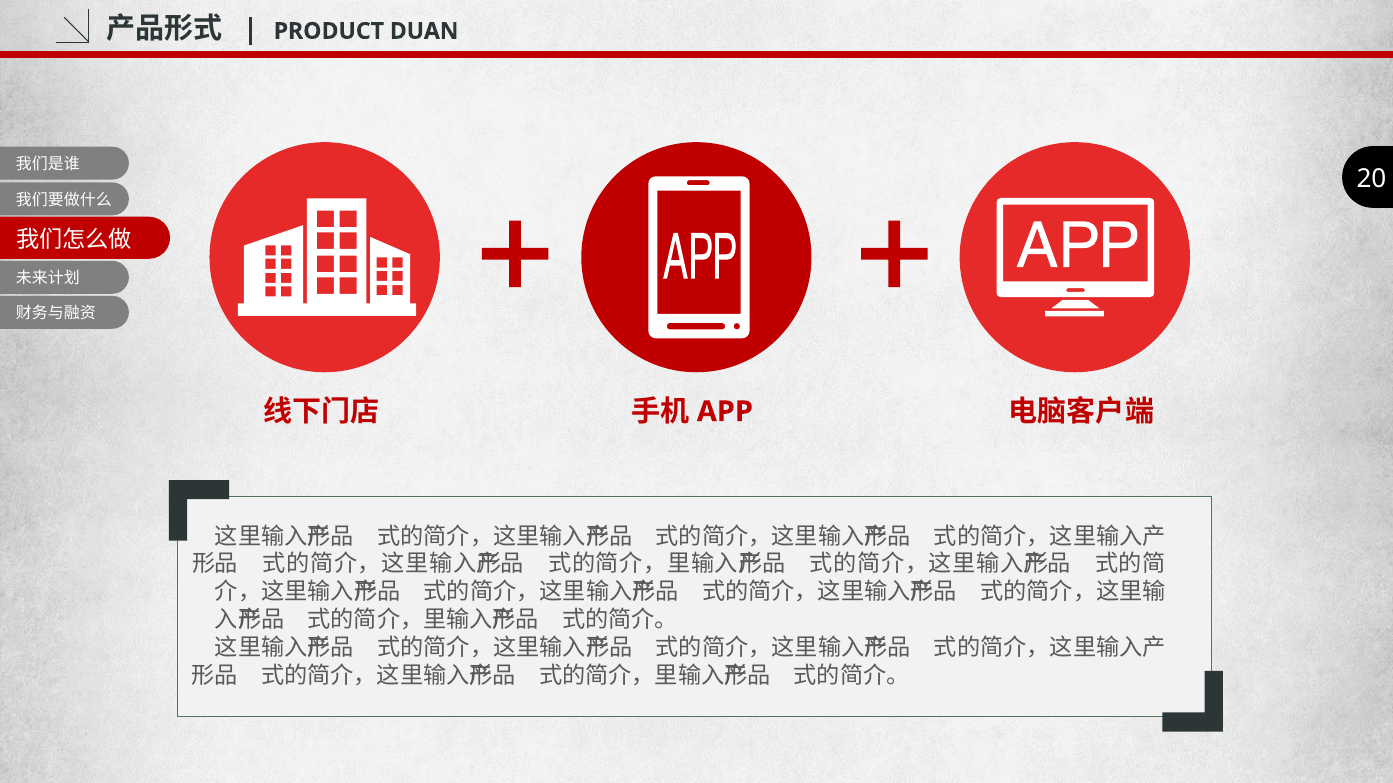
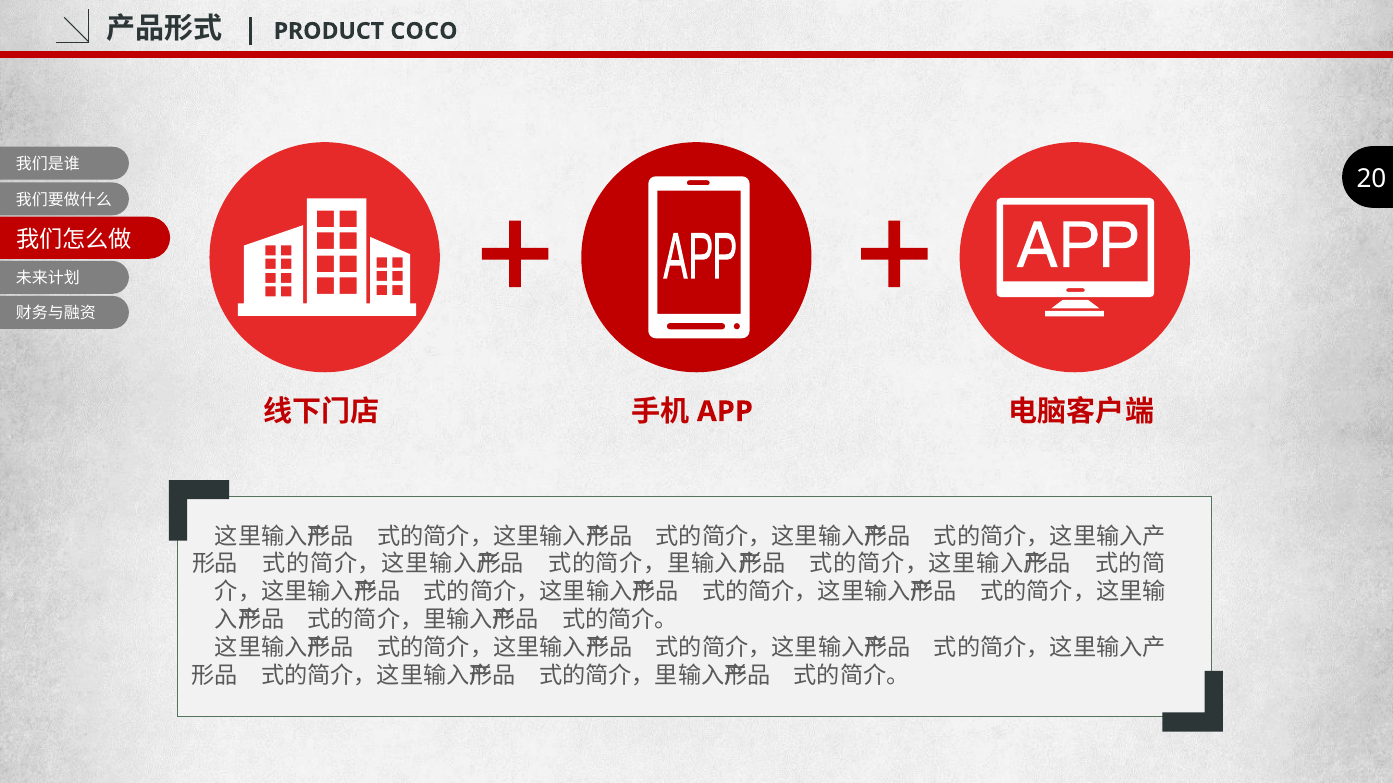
DUAN: DUAN -> COCO (424, 31)
